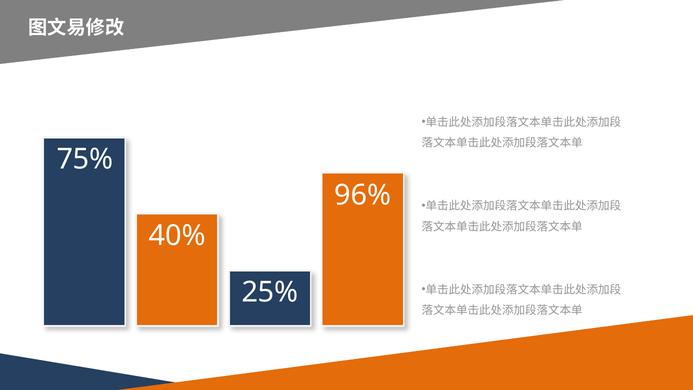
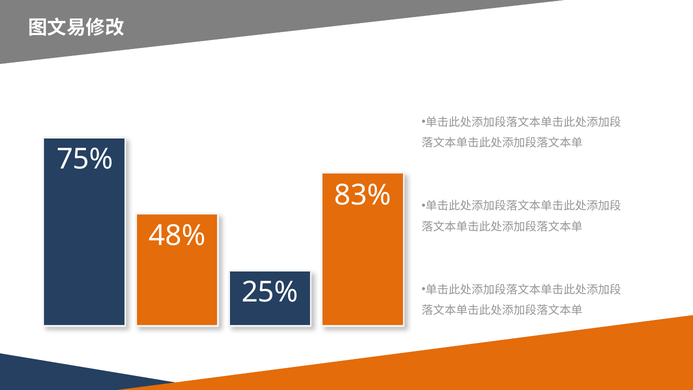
96%: 96% -> 83% (363, 195)
40%: 40% -> 48% (177, 235)
